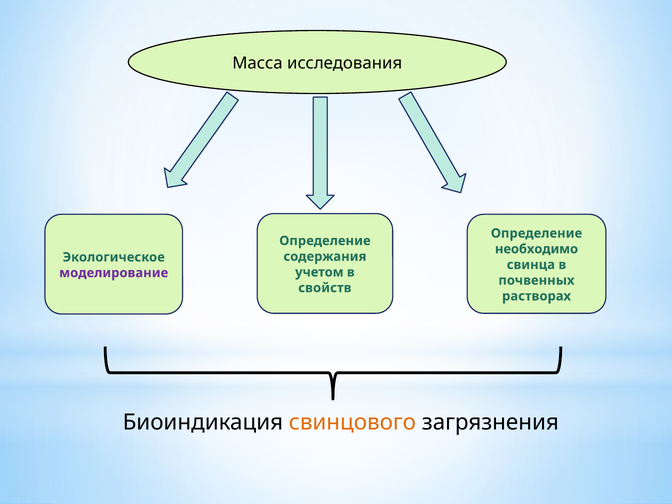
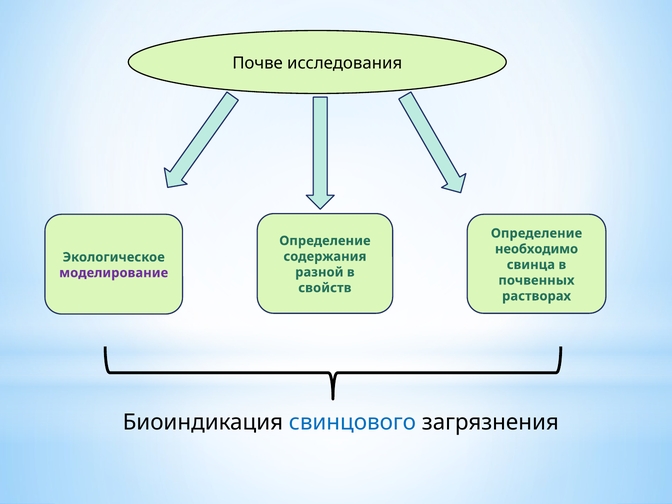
Масса: Масса -> Почве (258, 63)
учетом: учетом -> разной (319, 272)
свинцового colour: orange -> blue (352, 422)
